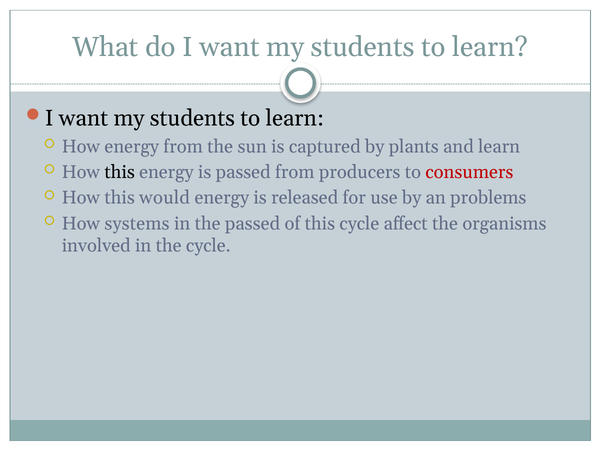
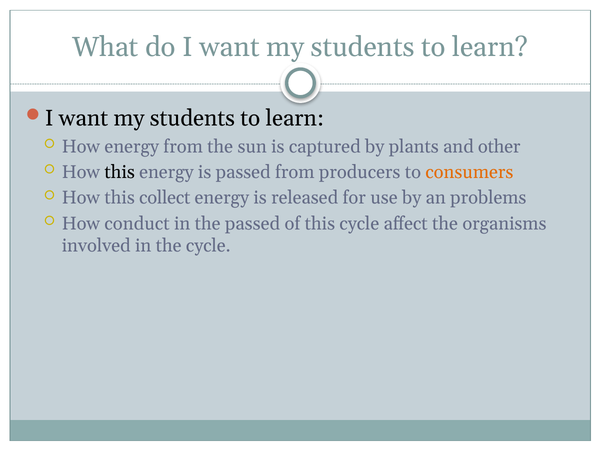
and learn: learn -> other (499, 146)
consumers colour: red -> orange (469, 172)
would: would -> collect (165, 198)
systems: systems -> conduct (137, 223)
